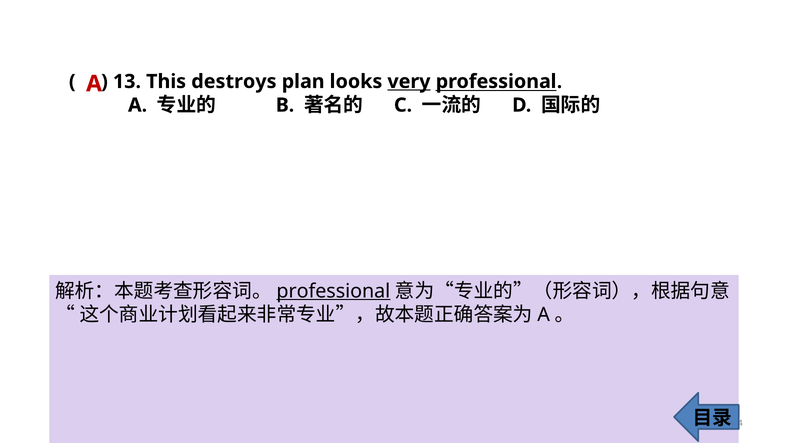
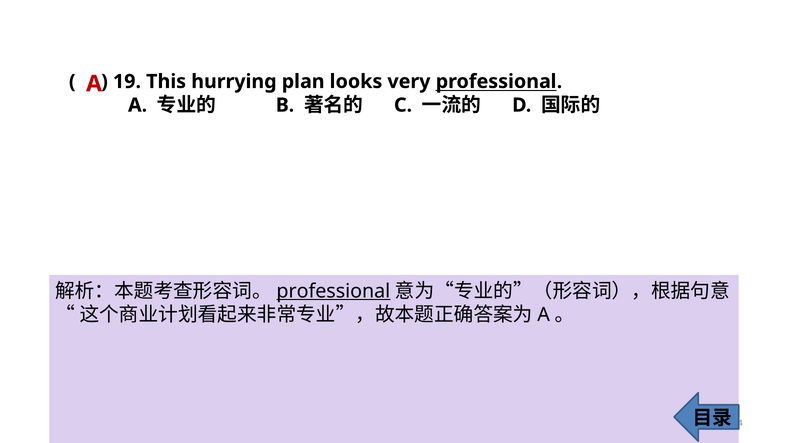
13: 13 -> 19 (127, 82)
destroys: destroys -> hurrying (234, 82)
very underline: present -> none (409, 82)
